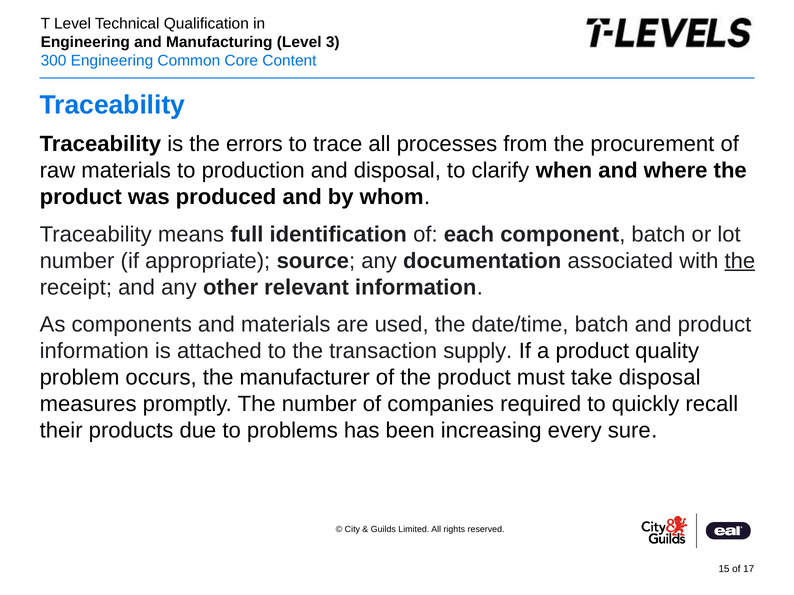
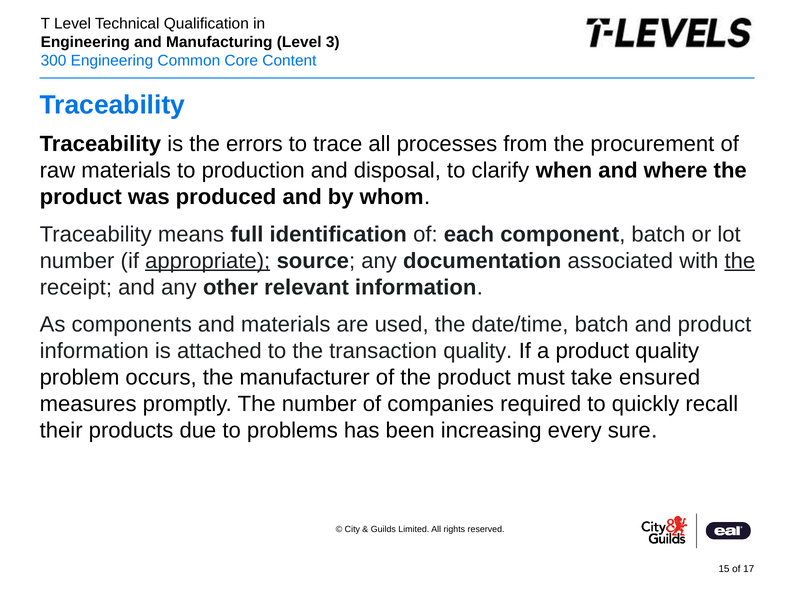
appropriate underline: none -> present (208, 261)
transaction supply: supply -> quality (478, 351)
take disposal: disposal -> ensured (660, 378)
